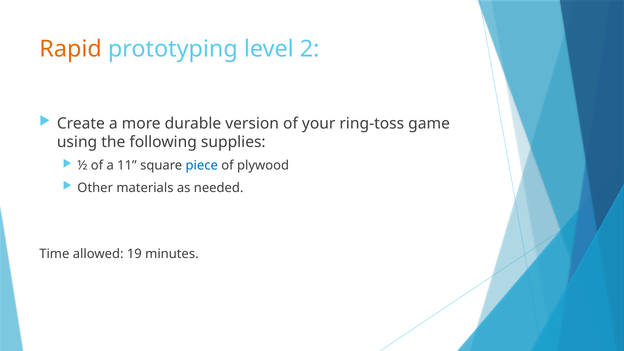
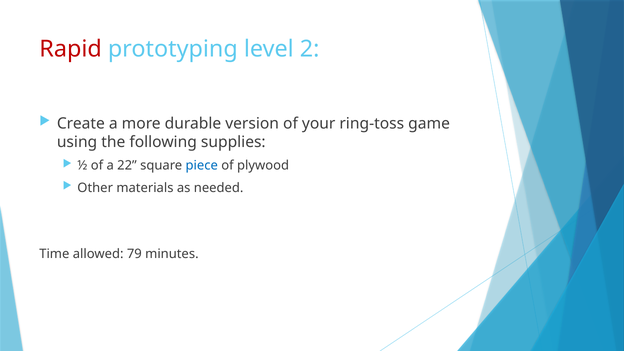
Rapid colour: orange -> red (71, 49)
11: 11 -> 22 (127, 166)
19: 19 -> 79 (134, 254)
